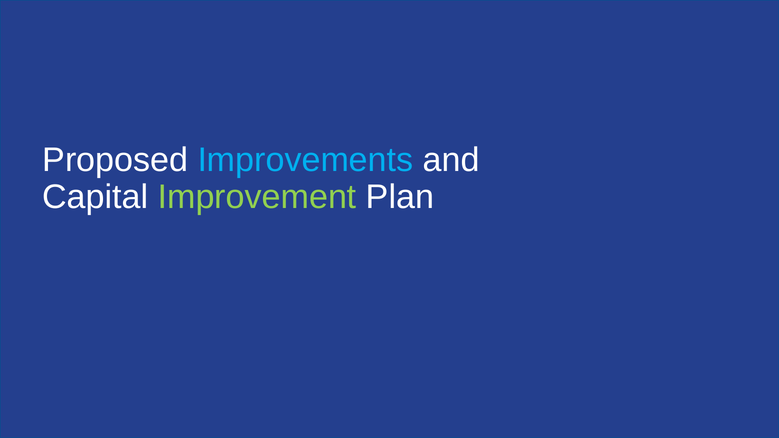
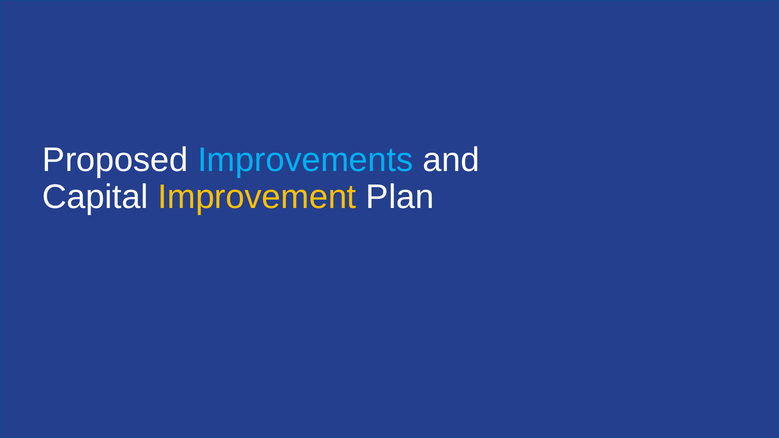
Improvement colour: light green -> yellow (257, 197)
